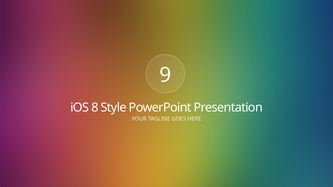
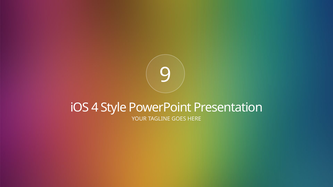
8: 8 -> 4 (95, 108)
